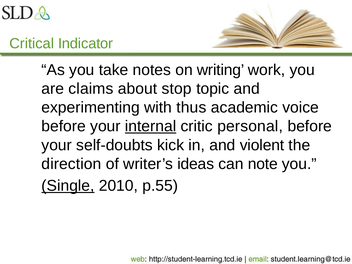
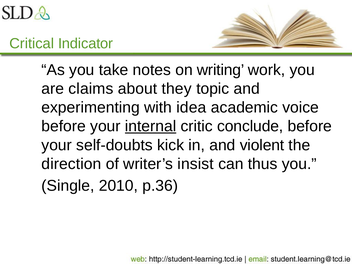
stop: stop -> they (177, 89)
thus: thus -> idea (191, 108)
personal: personal -> conclude (250, 126)
ideas: ideas -> insist (196, 164)
note: note -> thus (263, 164)
Single underline: present -> none (68, 186)
p.55: p.55 -> p.36 (160, 186)
